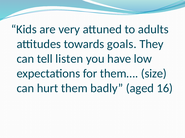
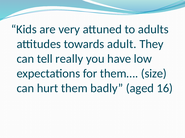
goals: goals -> adult (122, 44)
listen: listen -> really (69, 59)
